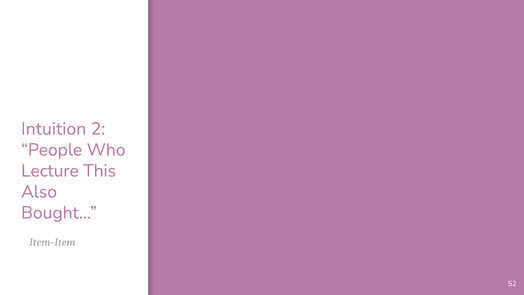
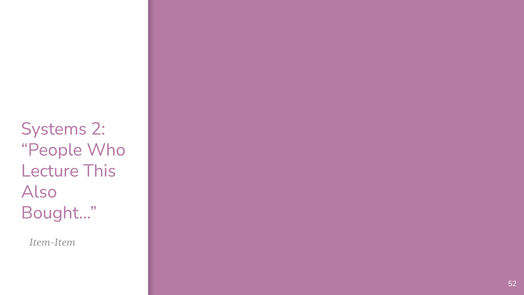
Intuition: Intuition -> Systems (54, 129)
